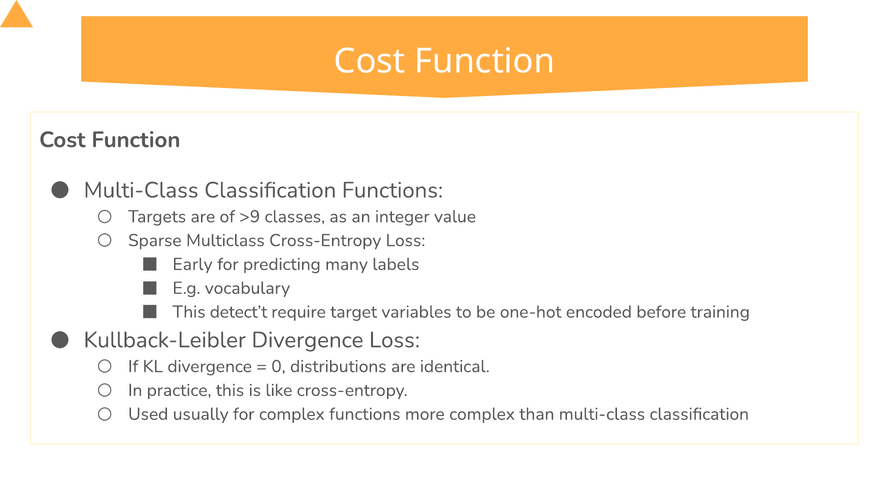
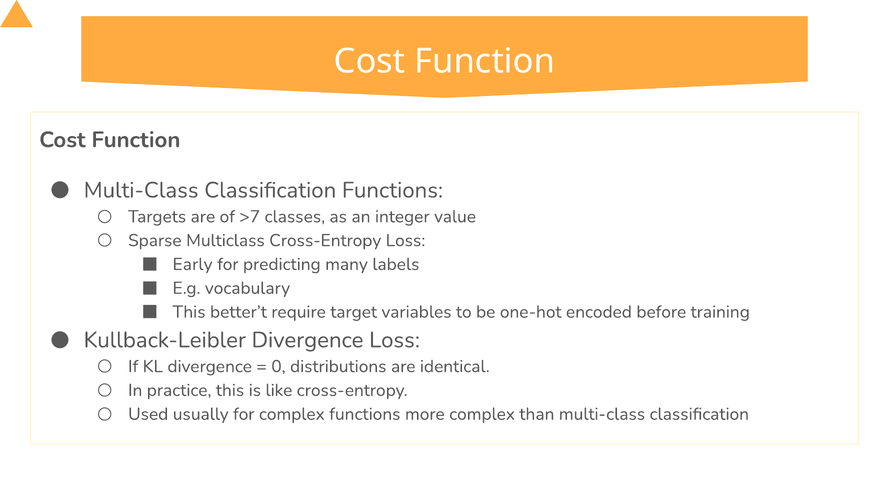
>9: >9 -> >7 (250, 217)
detect’t: detect’t -> better’t (238, 312)
